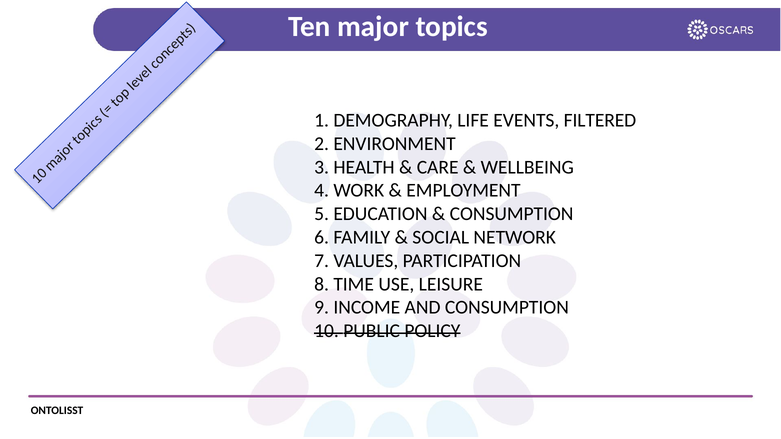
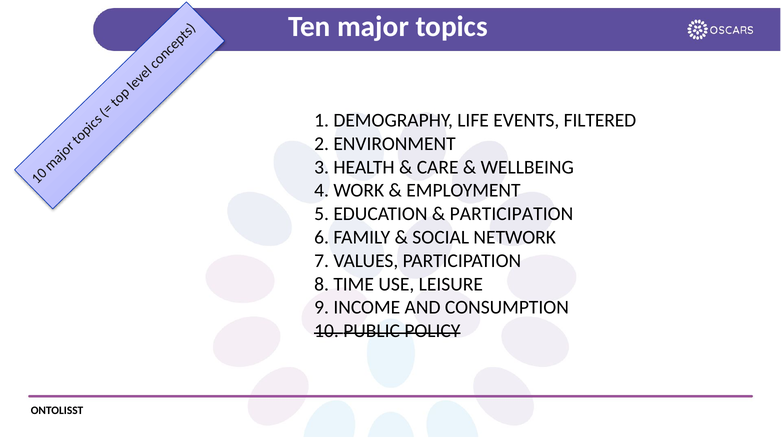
CONSUMPTION: CONSUMPTION -> PARTICIPATION (512, 214)
